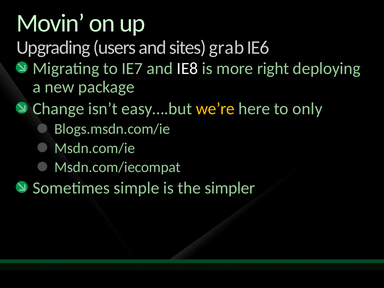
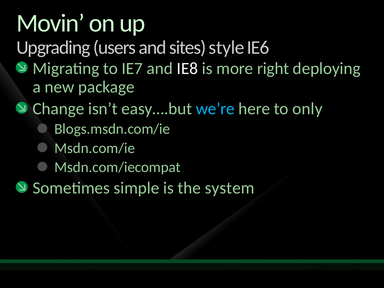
grab: grab -> style (227, 47)
we’re colour: yellow -> light blue (215, 109)
simpler: simpler -> system (230, 188)
